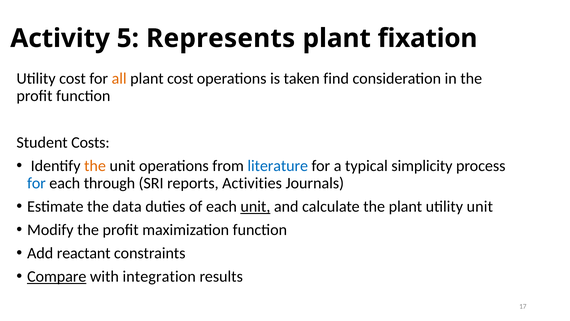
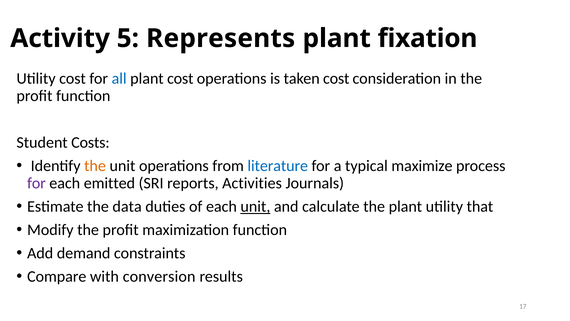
all colour: orange -> blue (119, 79)
taken find: find -> cost (336, 79)
simplicity: simplicity -> maximize (422, 166)
for colour: blue -> purple (36, 183)
through: through -> emitted (109, 183)
utility unit: unit -> that (480, 206)
reactant: reactant -> demand (84, 253)
Compare underline: present -> none (57, 276)
integration: integration -> conversion (159, 276)
